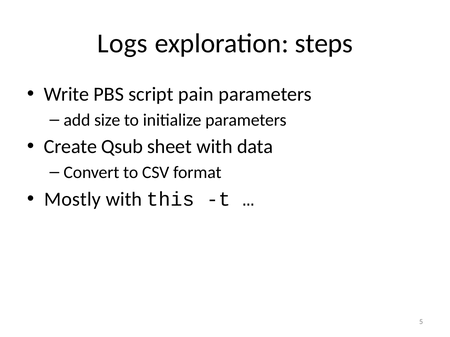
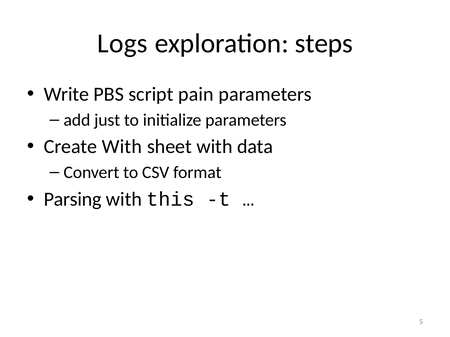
size: size -> just (107, 120)
Create Qsub: Qsub -> With (122, 147)
Mostly: Mostly -> Parsing (73, 199)
